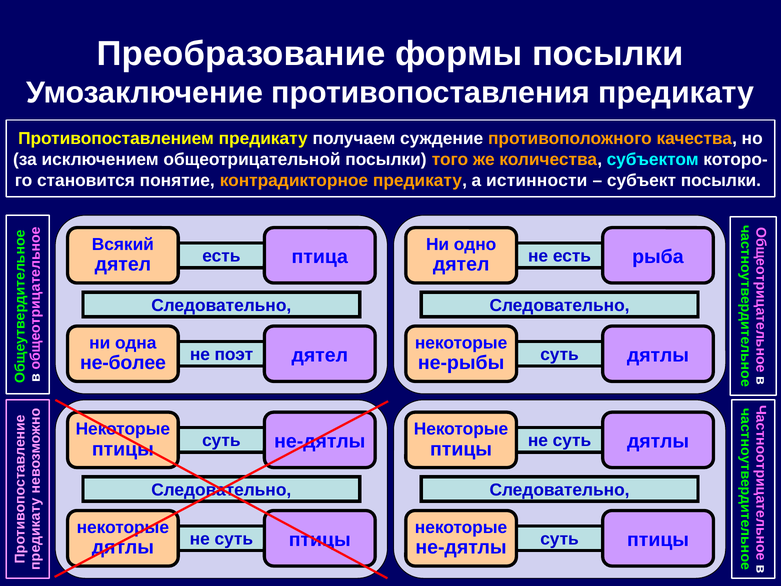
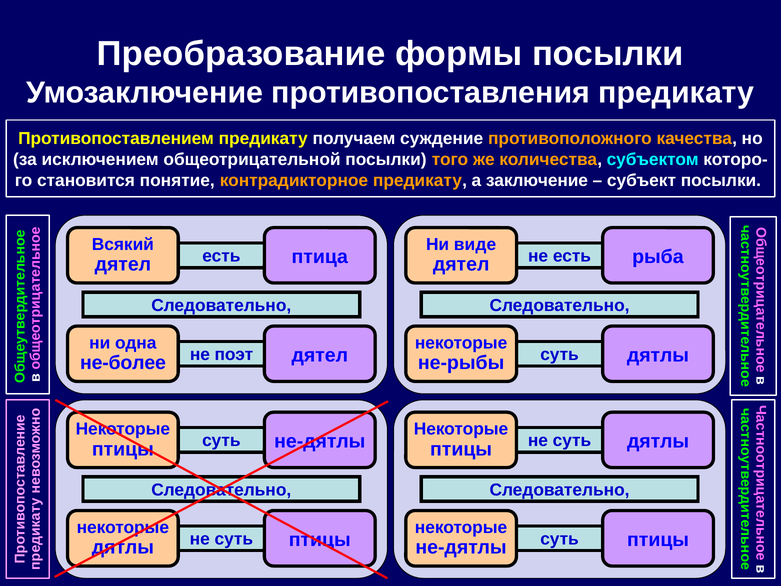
истинности: истинности -> заключение (537, 180)
одно: одно -> виде (475, 245)
